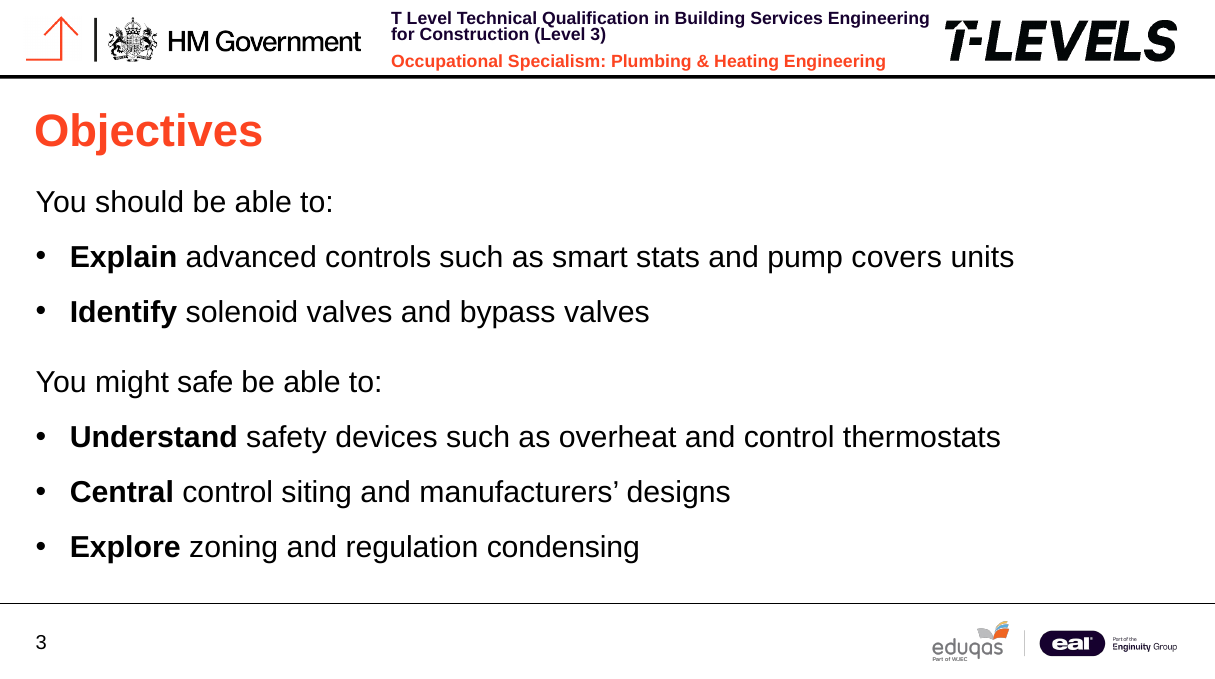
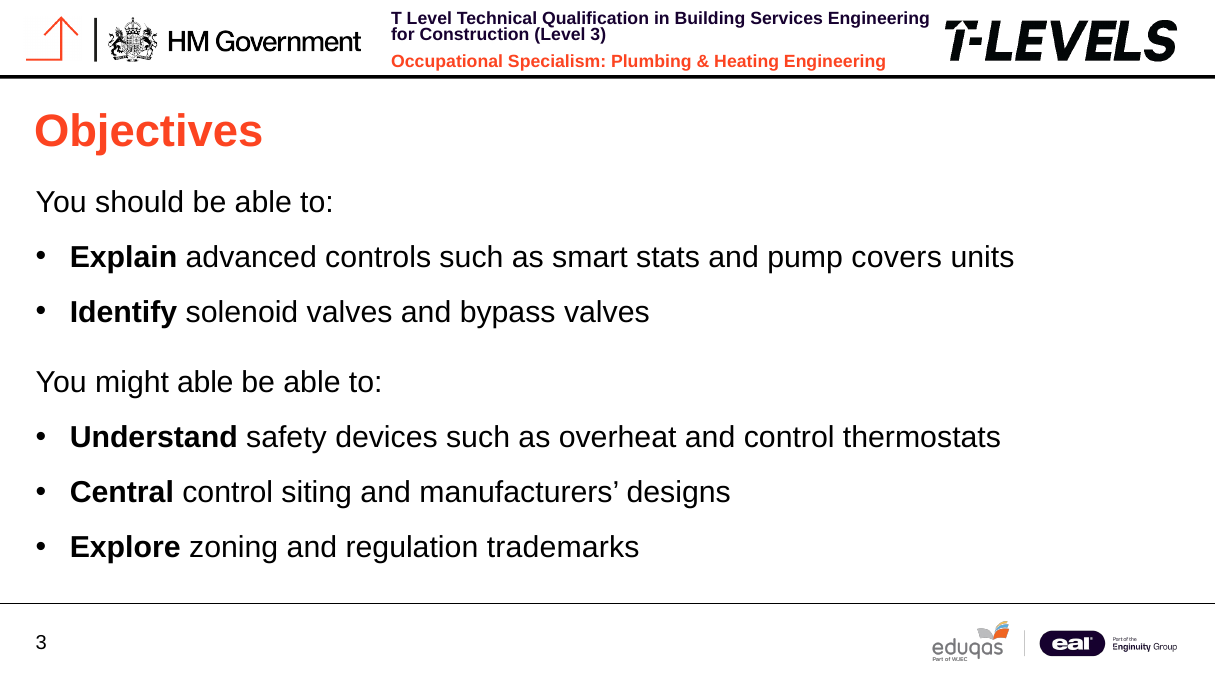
might safe: safe -> able (205, 383)
condensing: condensing -> trademarks (563, 548)
